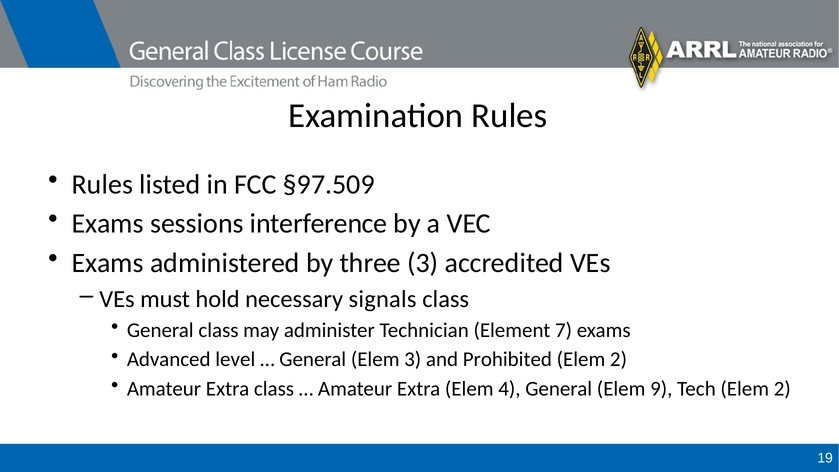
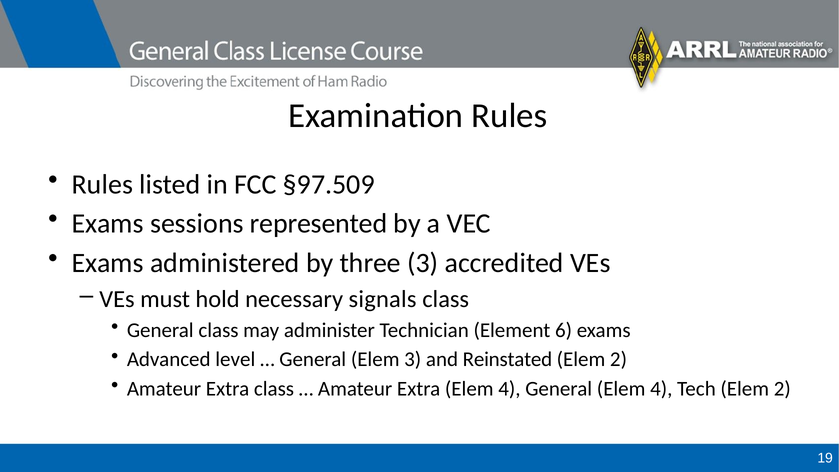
interference: interference -> represented (319, 224)
7: 7 -> 6 (564, 330)
Prohibited: Prohibited -> Reinstated (507, 359)
General Elem 9: 9 -> 4 (661, 389)
